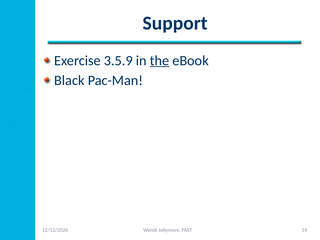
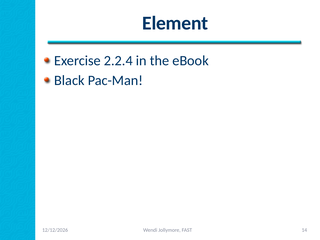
Support: Support -> Element (175, 23)
3.5.9: 3.5.9 -> 2.2.4 (118, 61)
the underline: present -> none (160, 61)
